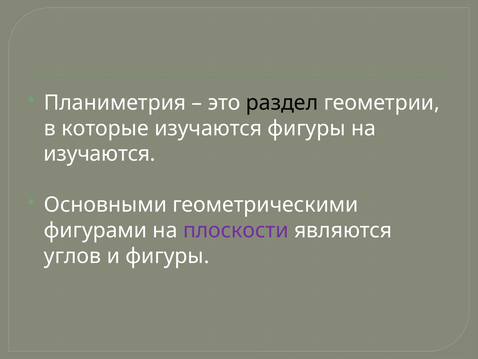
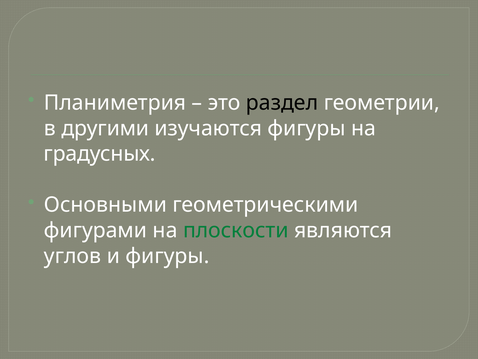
которые: которые -> другими (105, 128)
изучаются: изучаются -> градусных (100, 154)
плоскости colour: purple -> green (236, 230)
